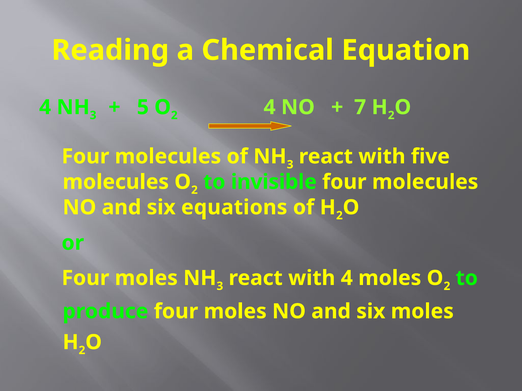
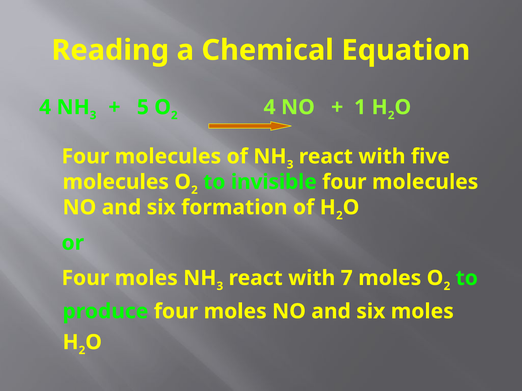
7: 7 -> 1 (360, 107)
equations: equations -> formation (234, 208)
with 4: 4 -> 7 (347, 278)
